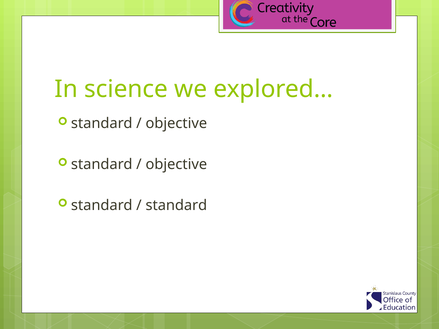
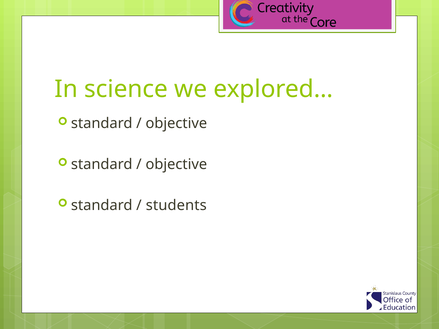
standard: standard -> students (176, 205)
